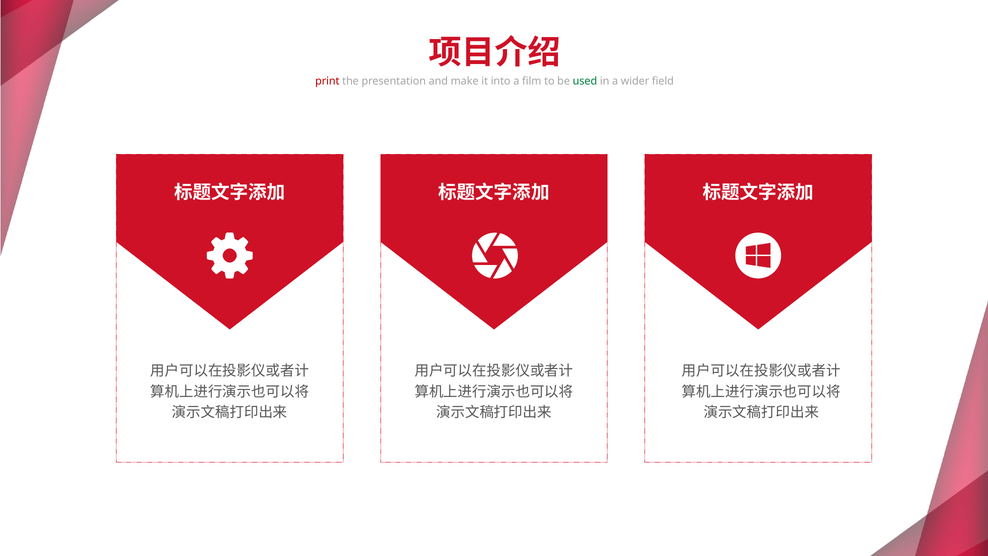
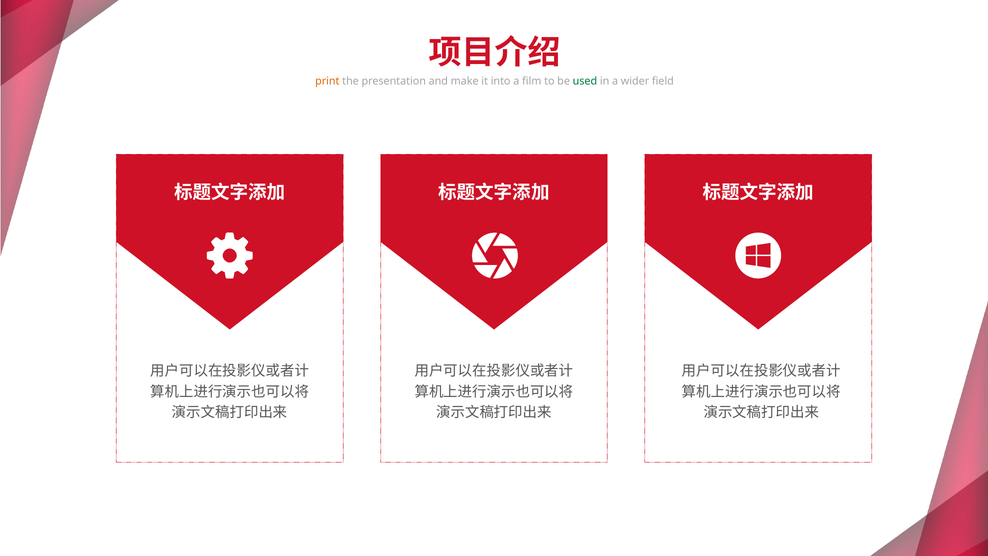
print colour: red -> orange (327, 81)
